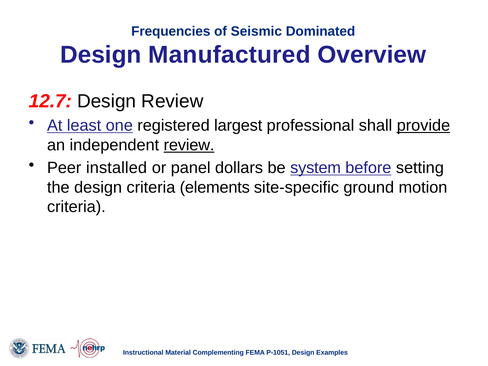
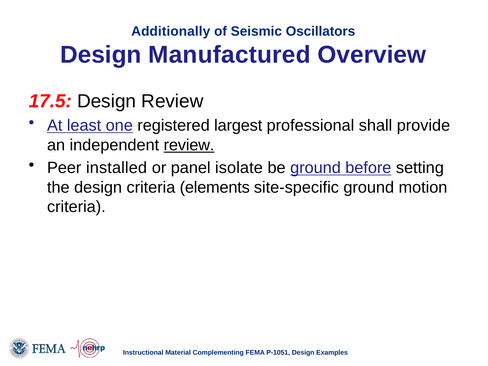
Frequencies: Frequencies -> Additionally (171, 31)
Dominated: Dominated -> Oscillators (320, 31)
12.7: 12.7 -> 17.5 (50, 101)
provide underline: present -> none (423, 126)
dollars: dollars -> isolate (239, 168)
be system: system -> ground (316, 168)
